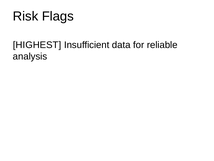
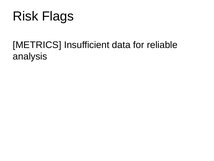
HIGHEST: HIGHEST -> METRICS (37, 45)
